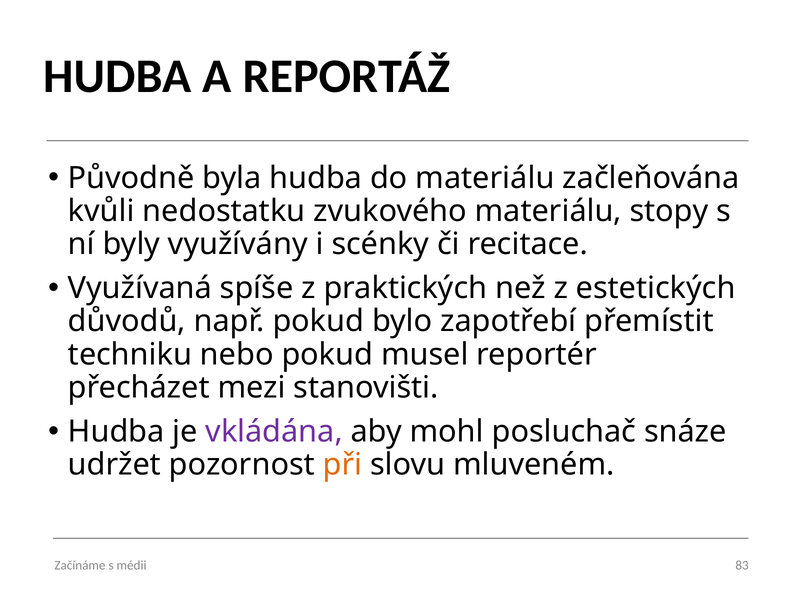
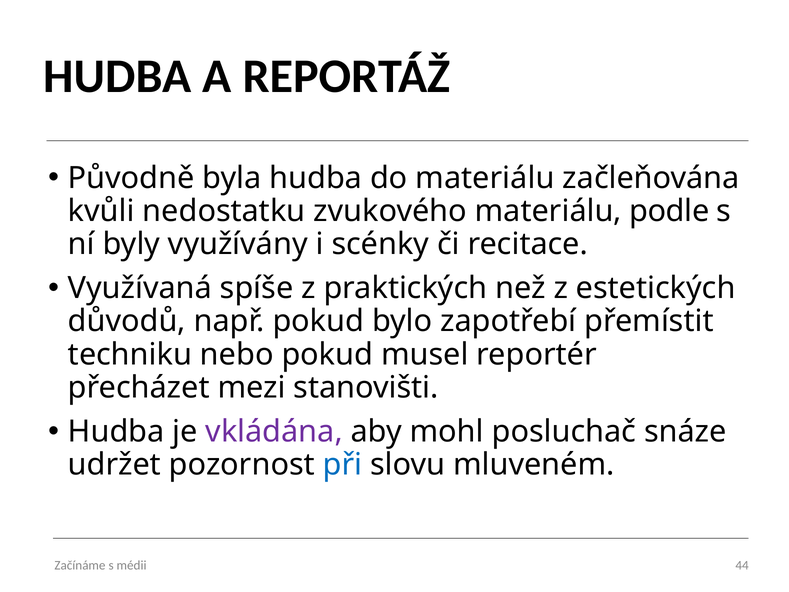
stopy: stopy -> podle (669, 211)
při colour: orange -> blue (342, 465)
83: 83 -> 44 (742, 565)
